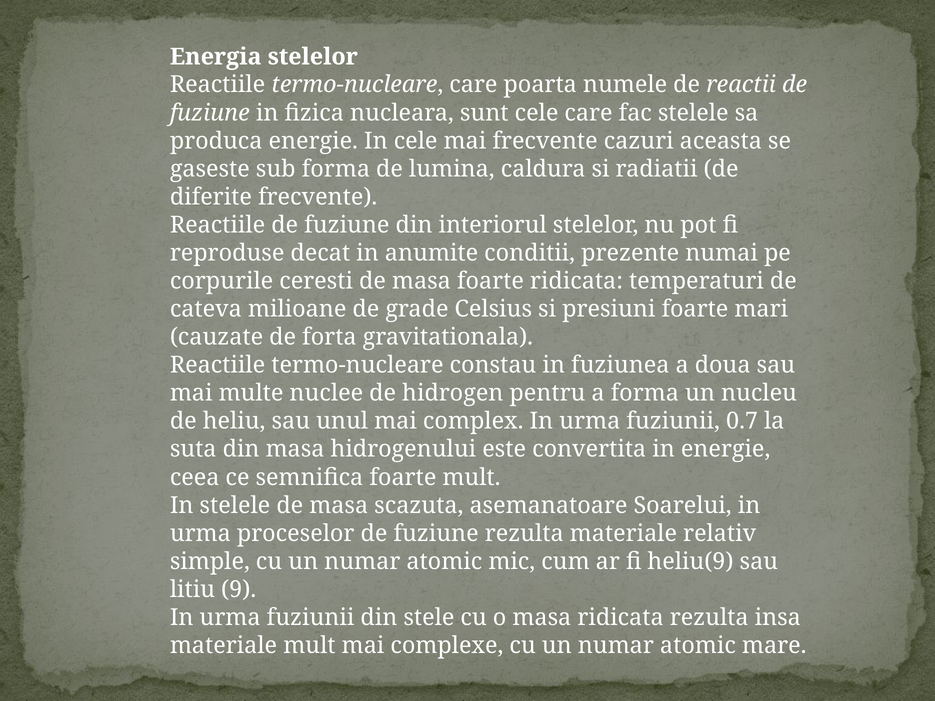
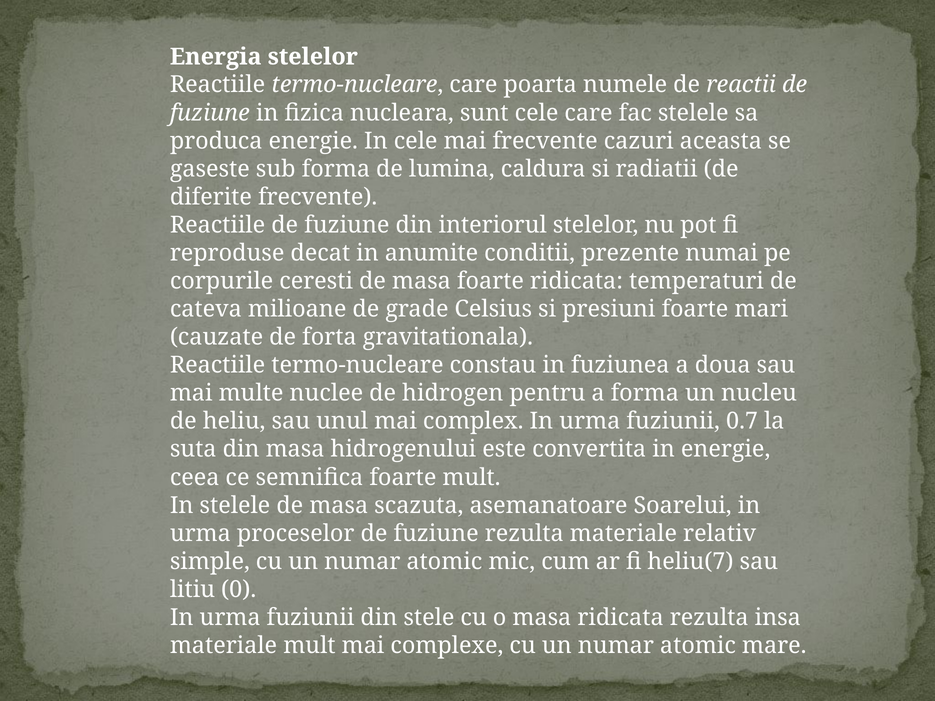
heliu(9: heliu(9 -> heliu(7 (690, 562)
9: 9 -> 0 (239, 590)
